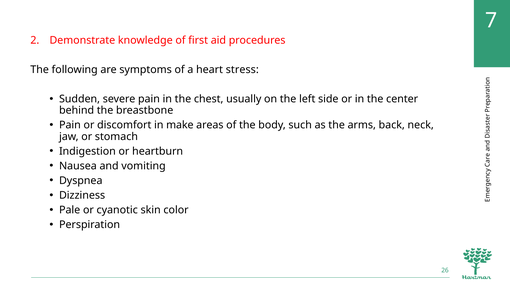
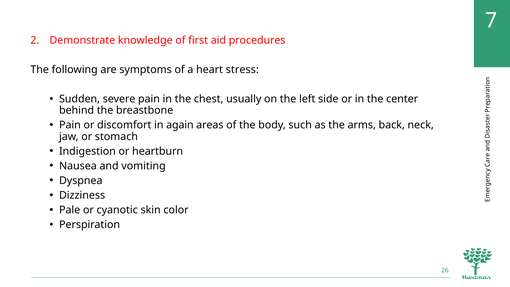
make: make -> again (180, 125)
